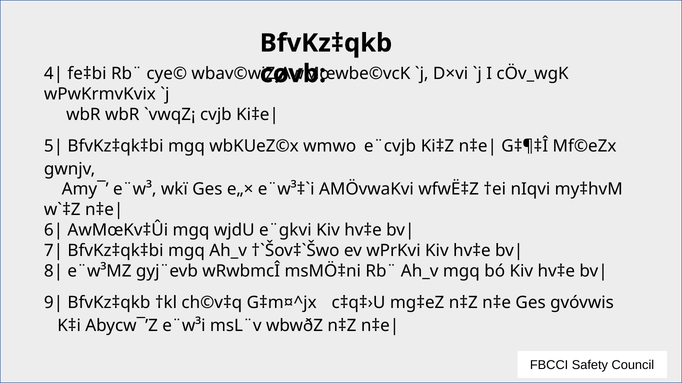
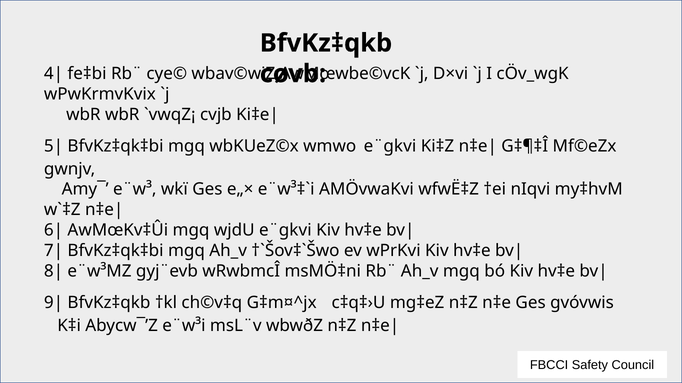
wmwo e¨cvjb: e¨cvjb -> e¨gkvi (390, 146)
